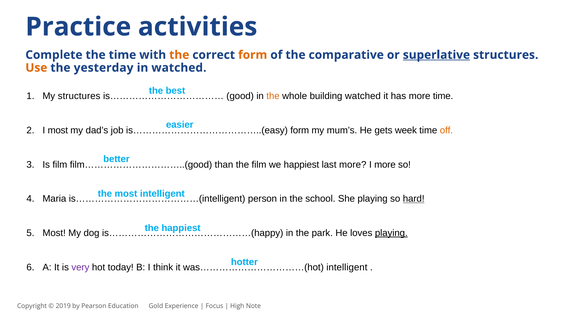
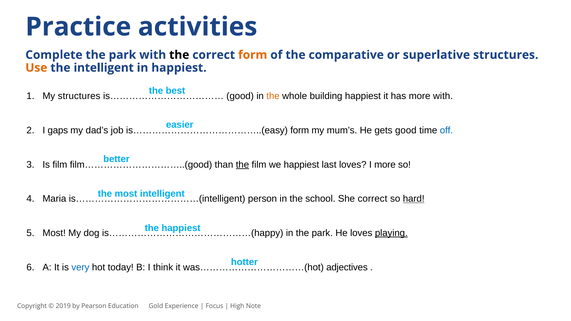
Complete the time: time -> park (122, 55)
the colour: orange -> black (179, 55)
superlative underline: present -> none (436, 55)
the yesterday: yesterday -> intelligent (104, 68)
in watched: watched -> happiest (179, 68)
building watched: watched -> happiest (363, 96)
more time: time -> with (443, 96)
I most: most -> gaps (58, 130)
gets week: week -> good (406, 130)
off colour: orange -> blue (446, 130)
the underline: none -> present (242, 165)
last more: more -> loves (353, 165)
She playing: playing -> correct (373, 199)
very colour: purple -> blue (80, 267)
intelligent: intelligent -> adjectives (347, 267)
